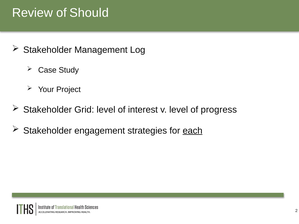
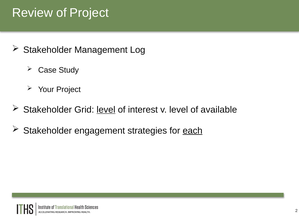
of Should: Should -> Project (89, 13)
level underline: none -> present (106, 110)
progress: progress -> available (219, 110)
